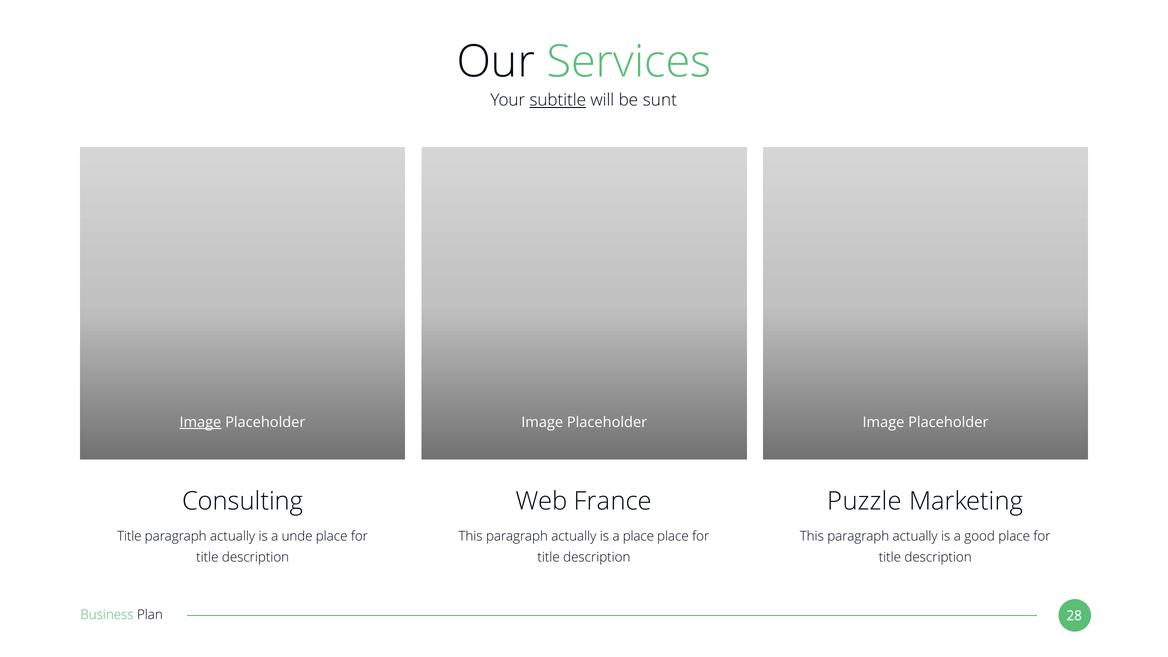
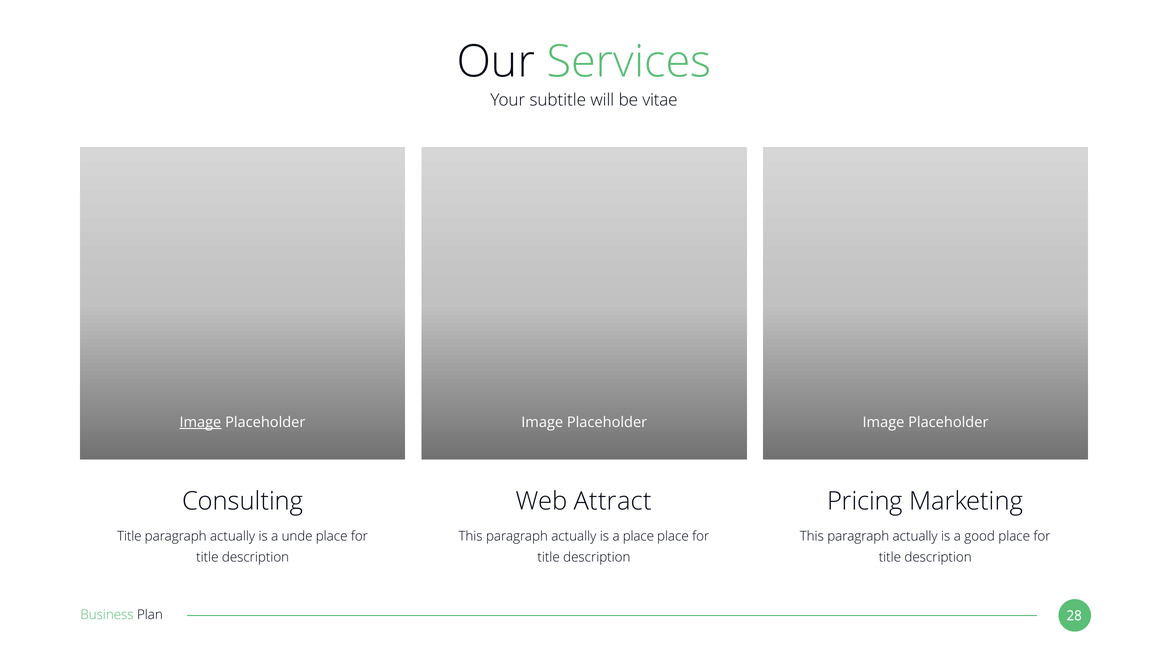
subtitle underline: present -> none (558, 100)
sunt: sunt -> vitae (660, 100)
France: France -> Attract (613, 501)
Puzzle: Puzzle -> Pricing (865, 501)
